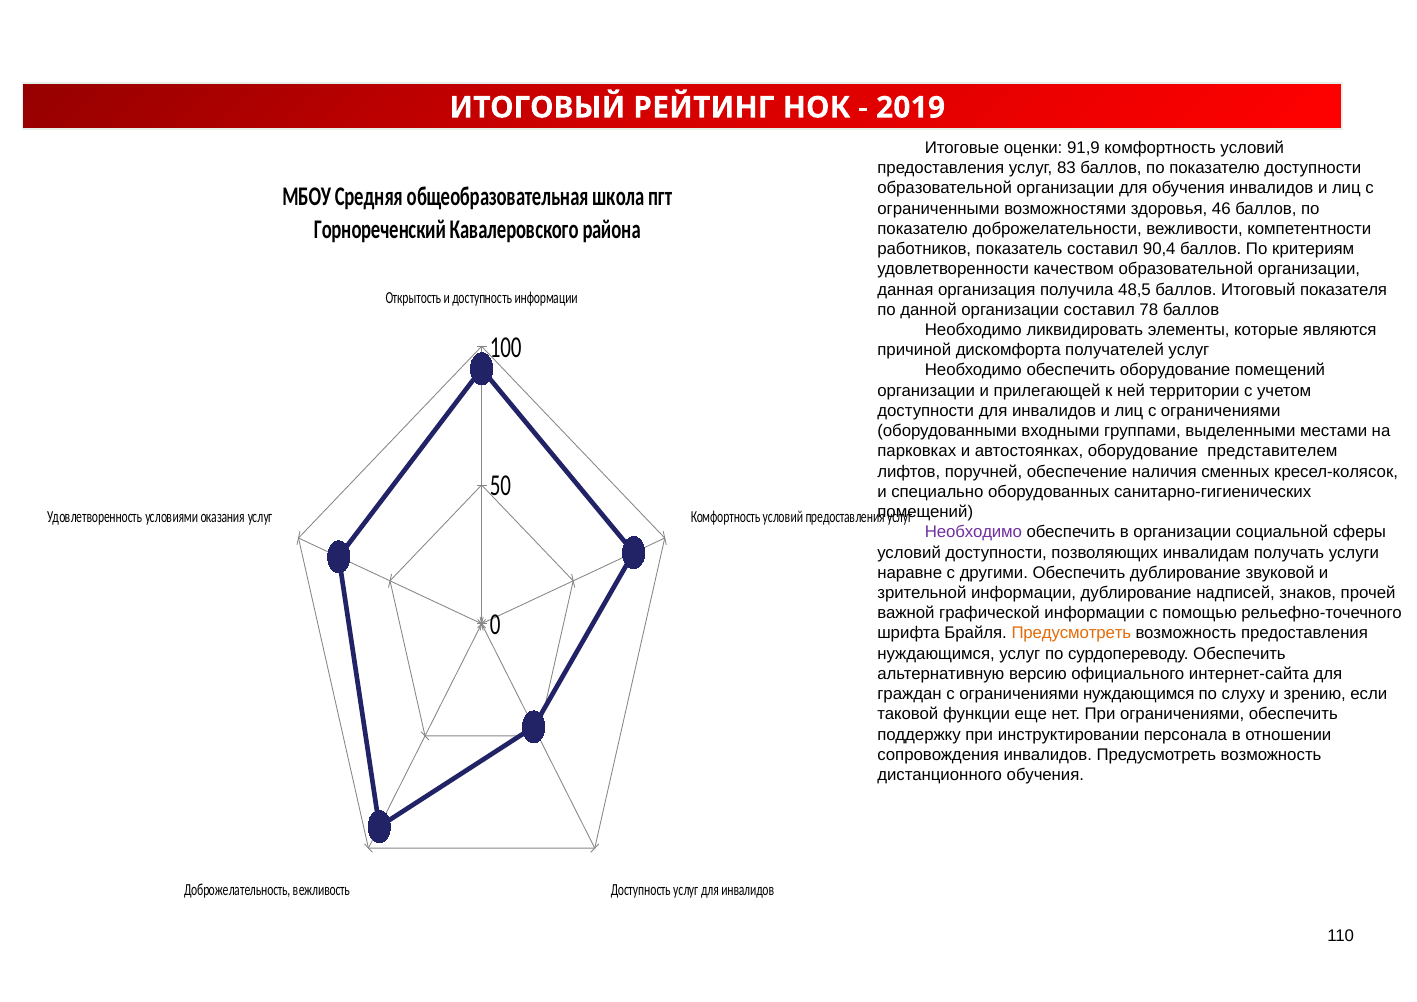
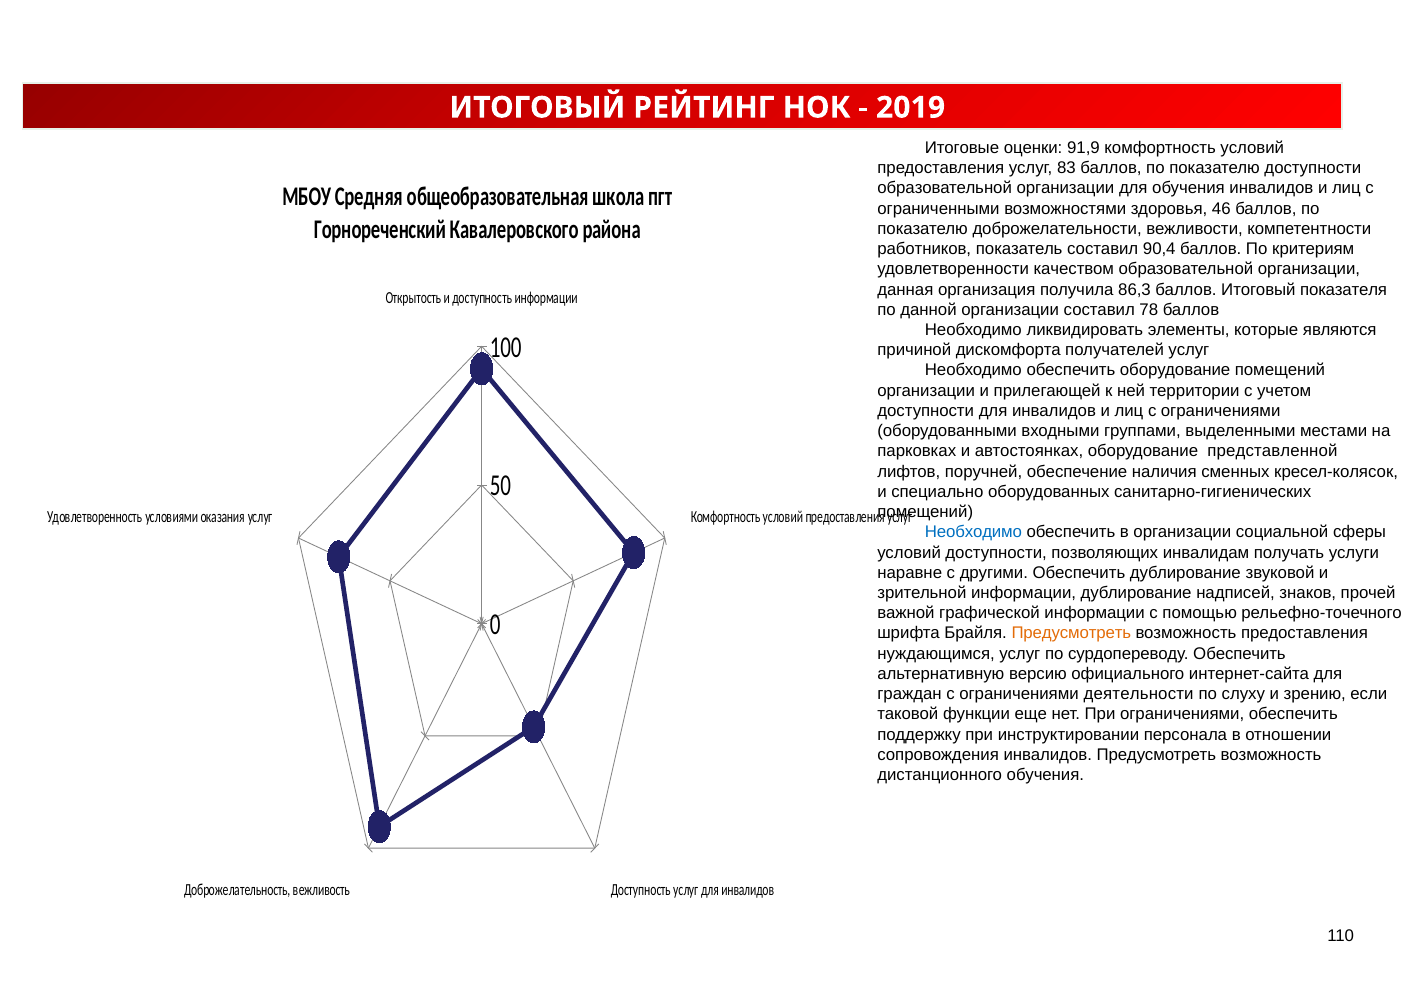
48,5: 48,5 -> 86,3 (1135, 289)
представителем: представителем -> представленной (1272, 451)
Необходимо colour: purple -> blue (973, 532)
ограничениями нуждающимся: нуждающимся -> деятельности (1139, 694)
